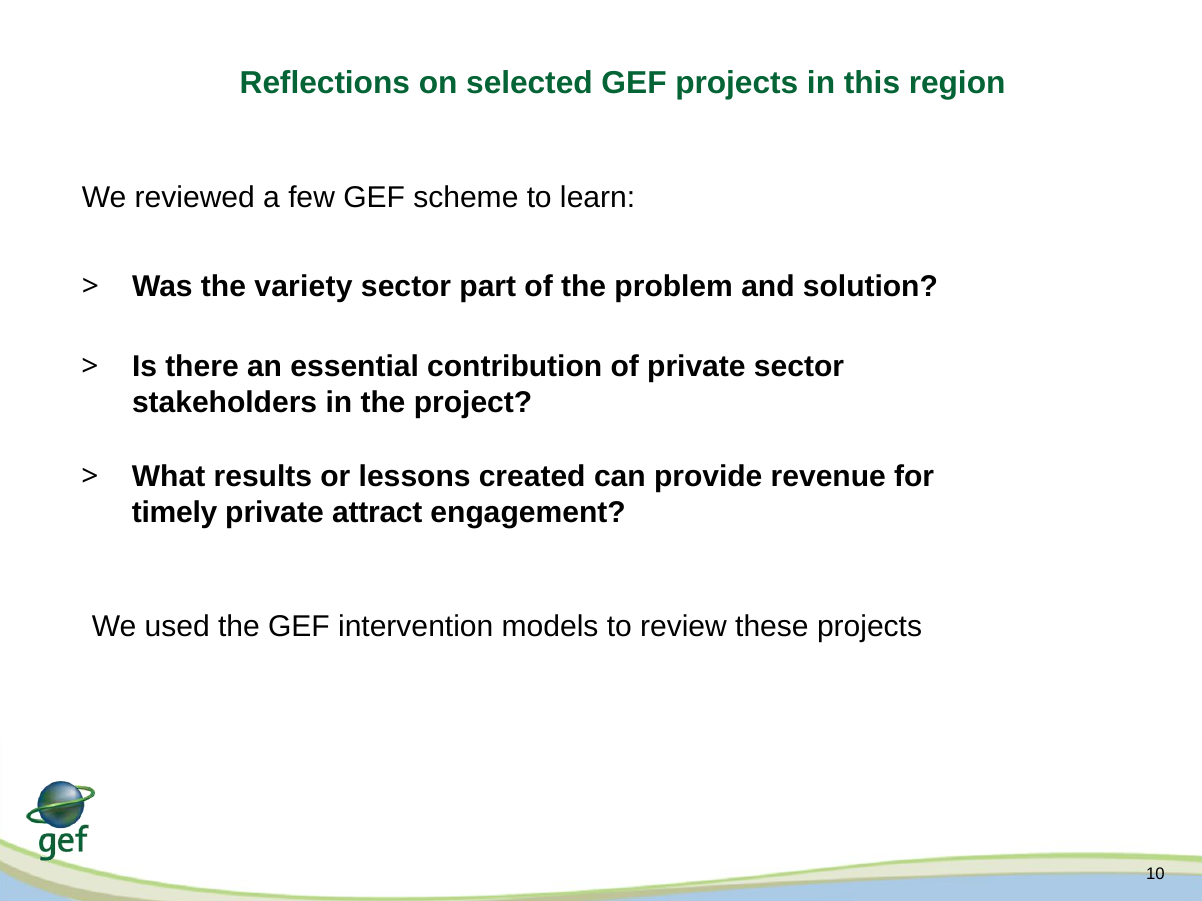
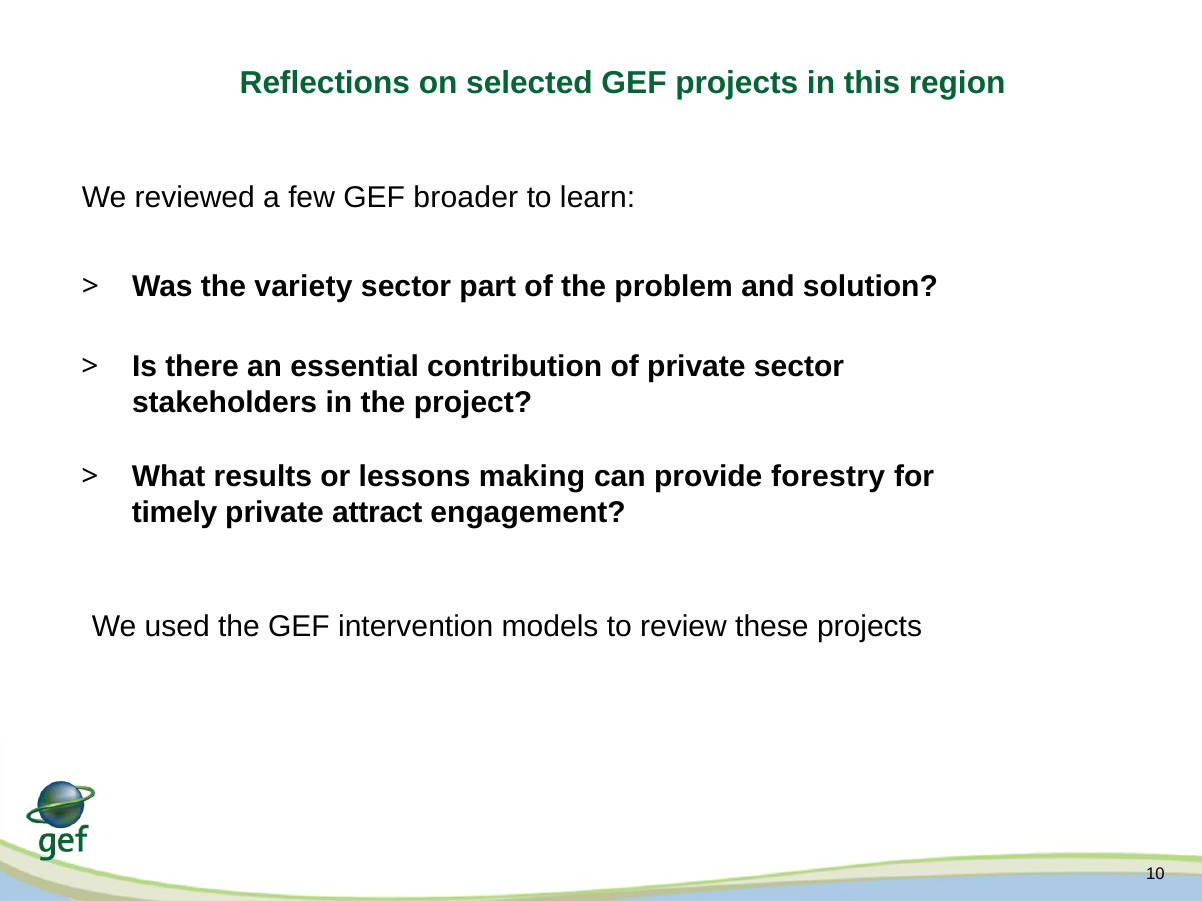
scheme: scheme -> broader (466, 198)
created: created -> making (532, 477)
revenue: revenue -> forestry (828, 477)
